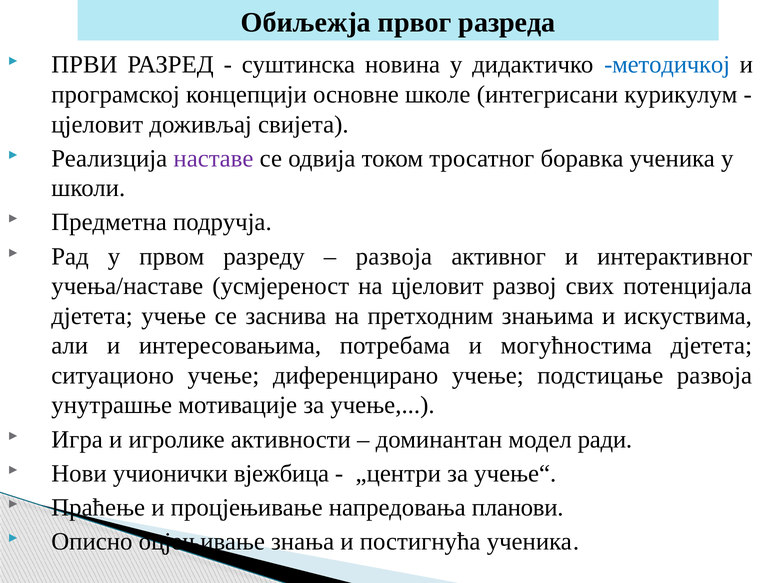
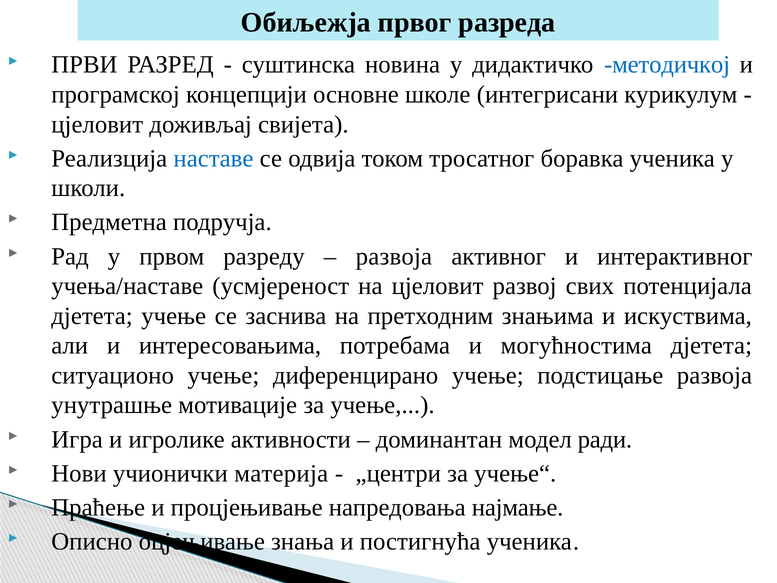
наставе colour: purple -> blue (213, 158)
вјежбица: вјежбица -> материја (281, 473)
планови: планови -> најмање (518, 507)
